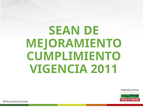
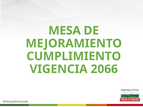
SEAN: SEAN -> MESA (65, 31)
2011: 2011 -> 2066 (104, 69)
